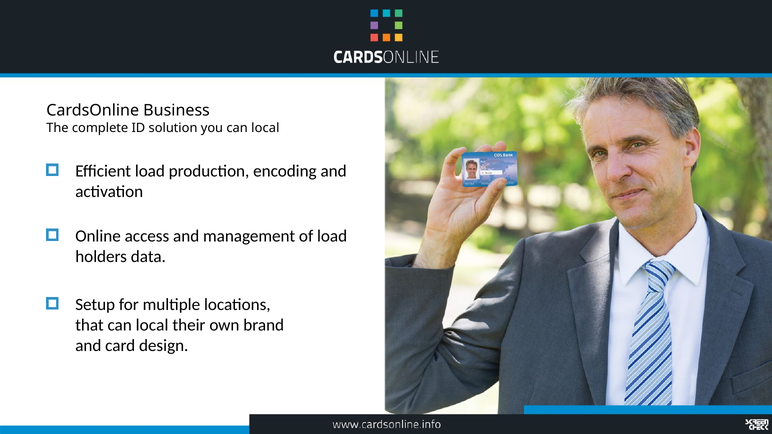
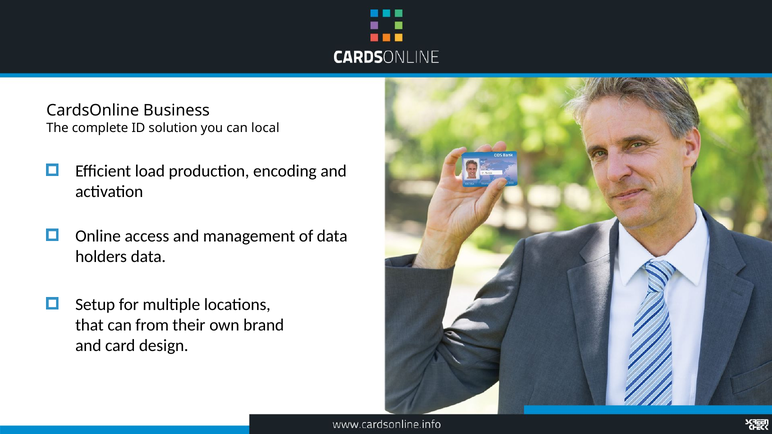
of load: load -> data (332, 236)
that can local: local -> from (152, 325)
